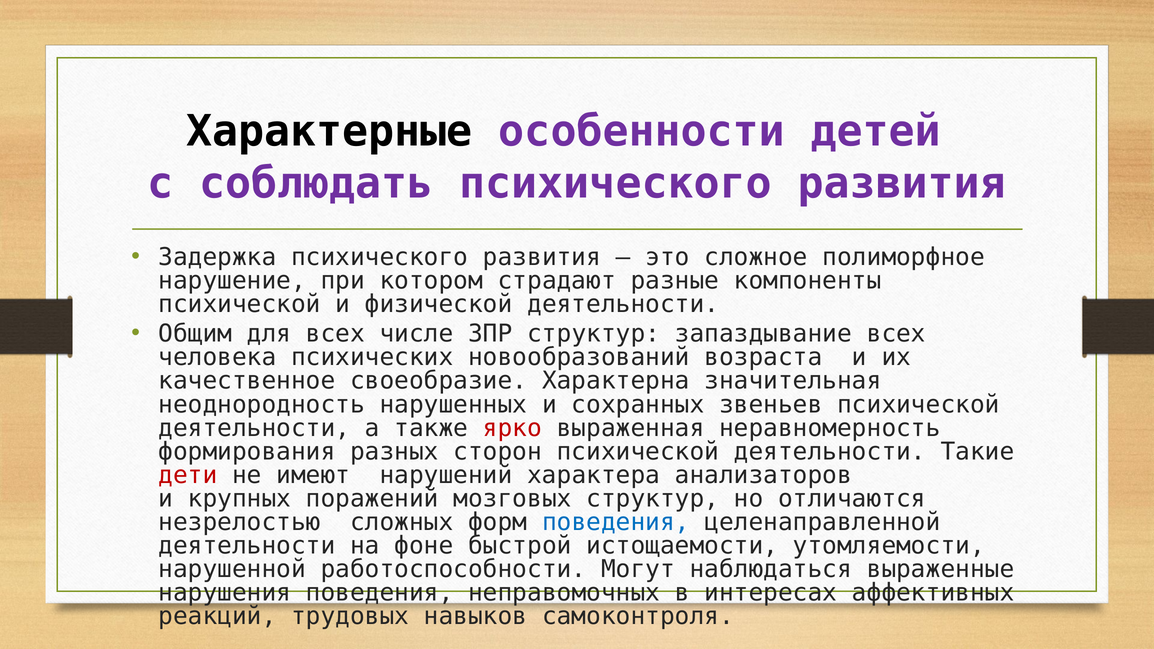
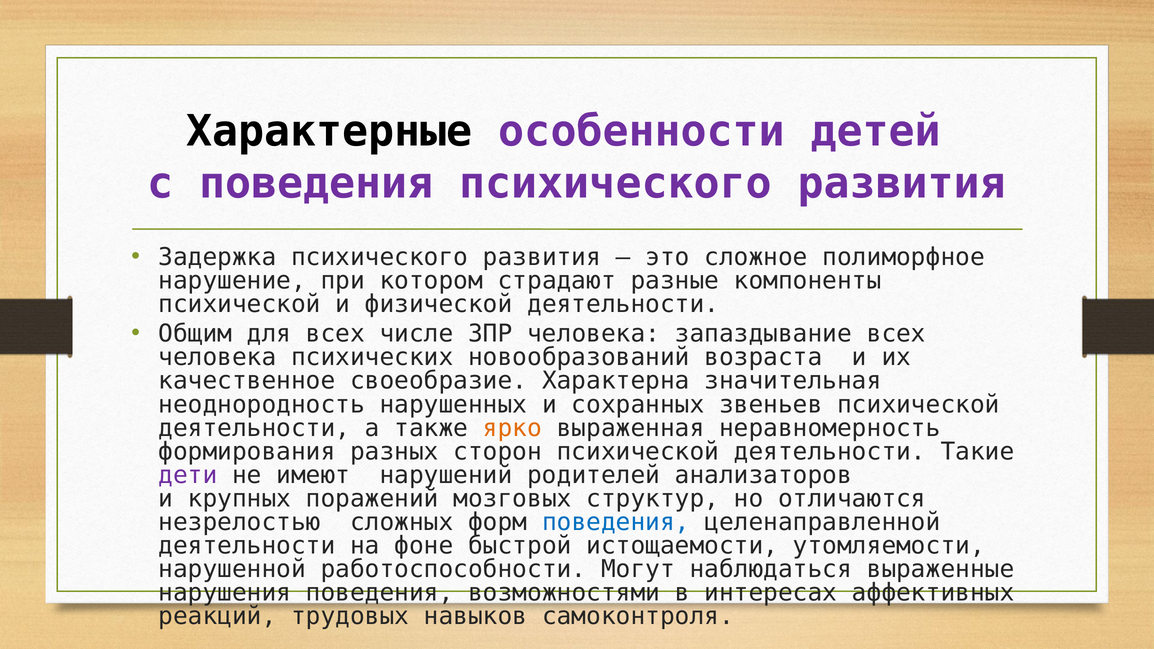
с соблюдать: соблюдать -> поведения (316, 184)
ЗПР структур: структур -> человека (594, 334)
ярко colour: red -> orange (512, 428)
дети colour: red -> purple (188, 475)
характера: характера -> родителей (594, 475)
неправомочных: неправомочных -> возможностями (564, 593)
